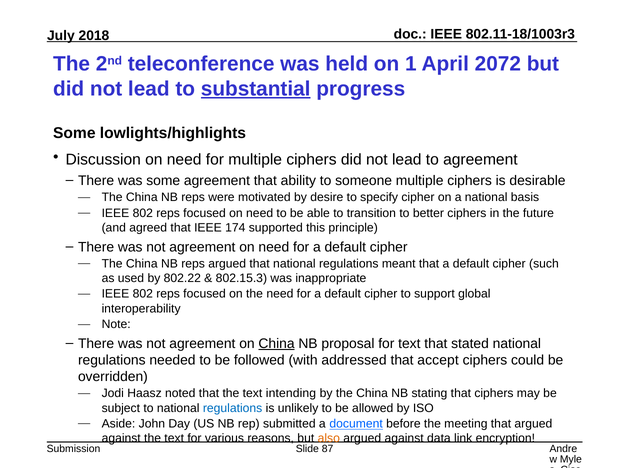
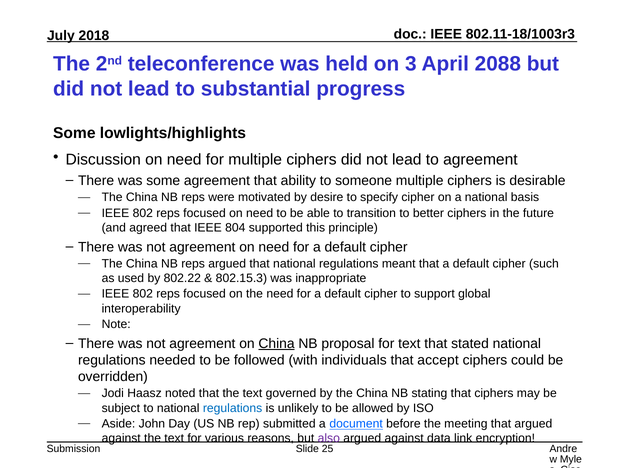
1: 1 -> 3 (411, 64)
2072: 2072 -> 2088 (498, 64)
substantial underline: present -> none (256, 89)
174: 174 -> 804 (235, 228)
addressed: addressed -> individuals (354, 360)
intending: intending -> governed (291, 393)
also colour: orange -> purple (329, 438)
87: 87 -> 25 (328, 449)
